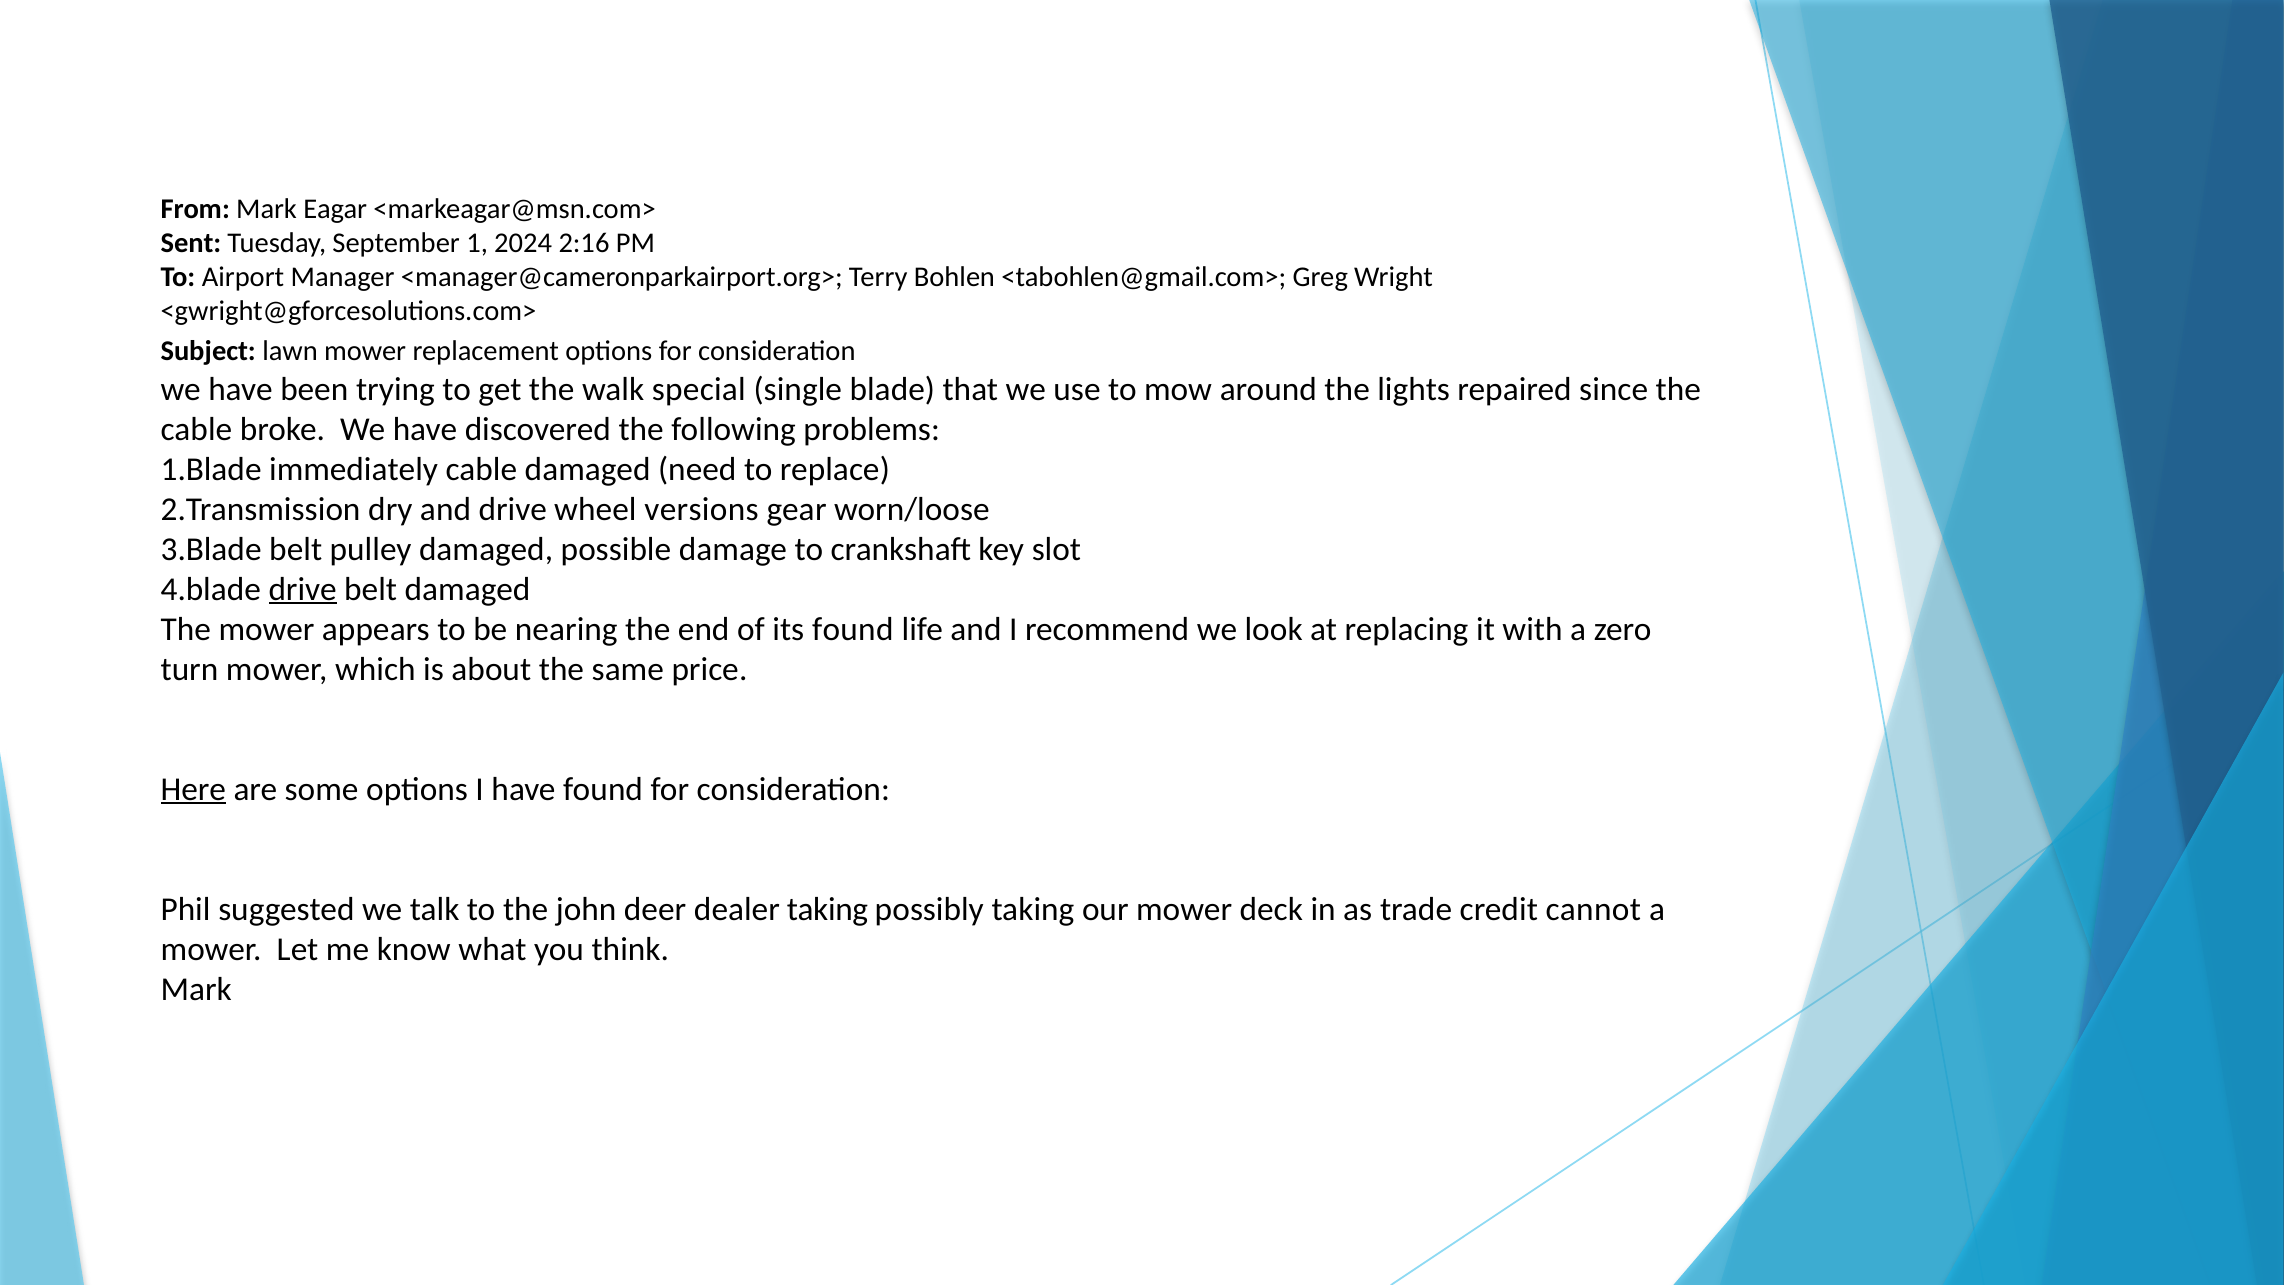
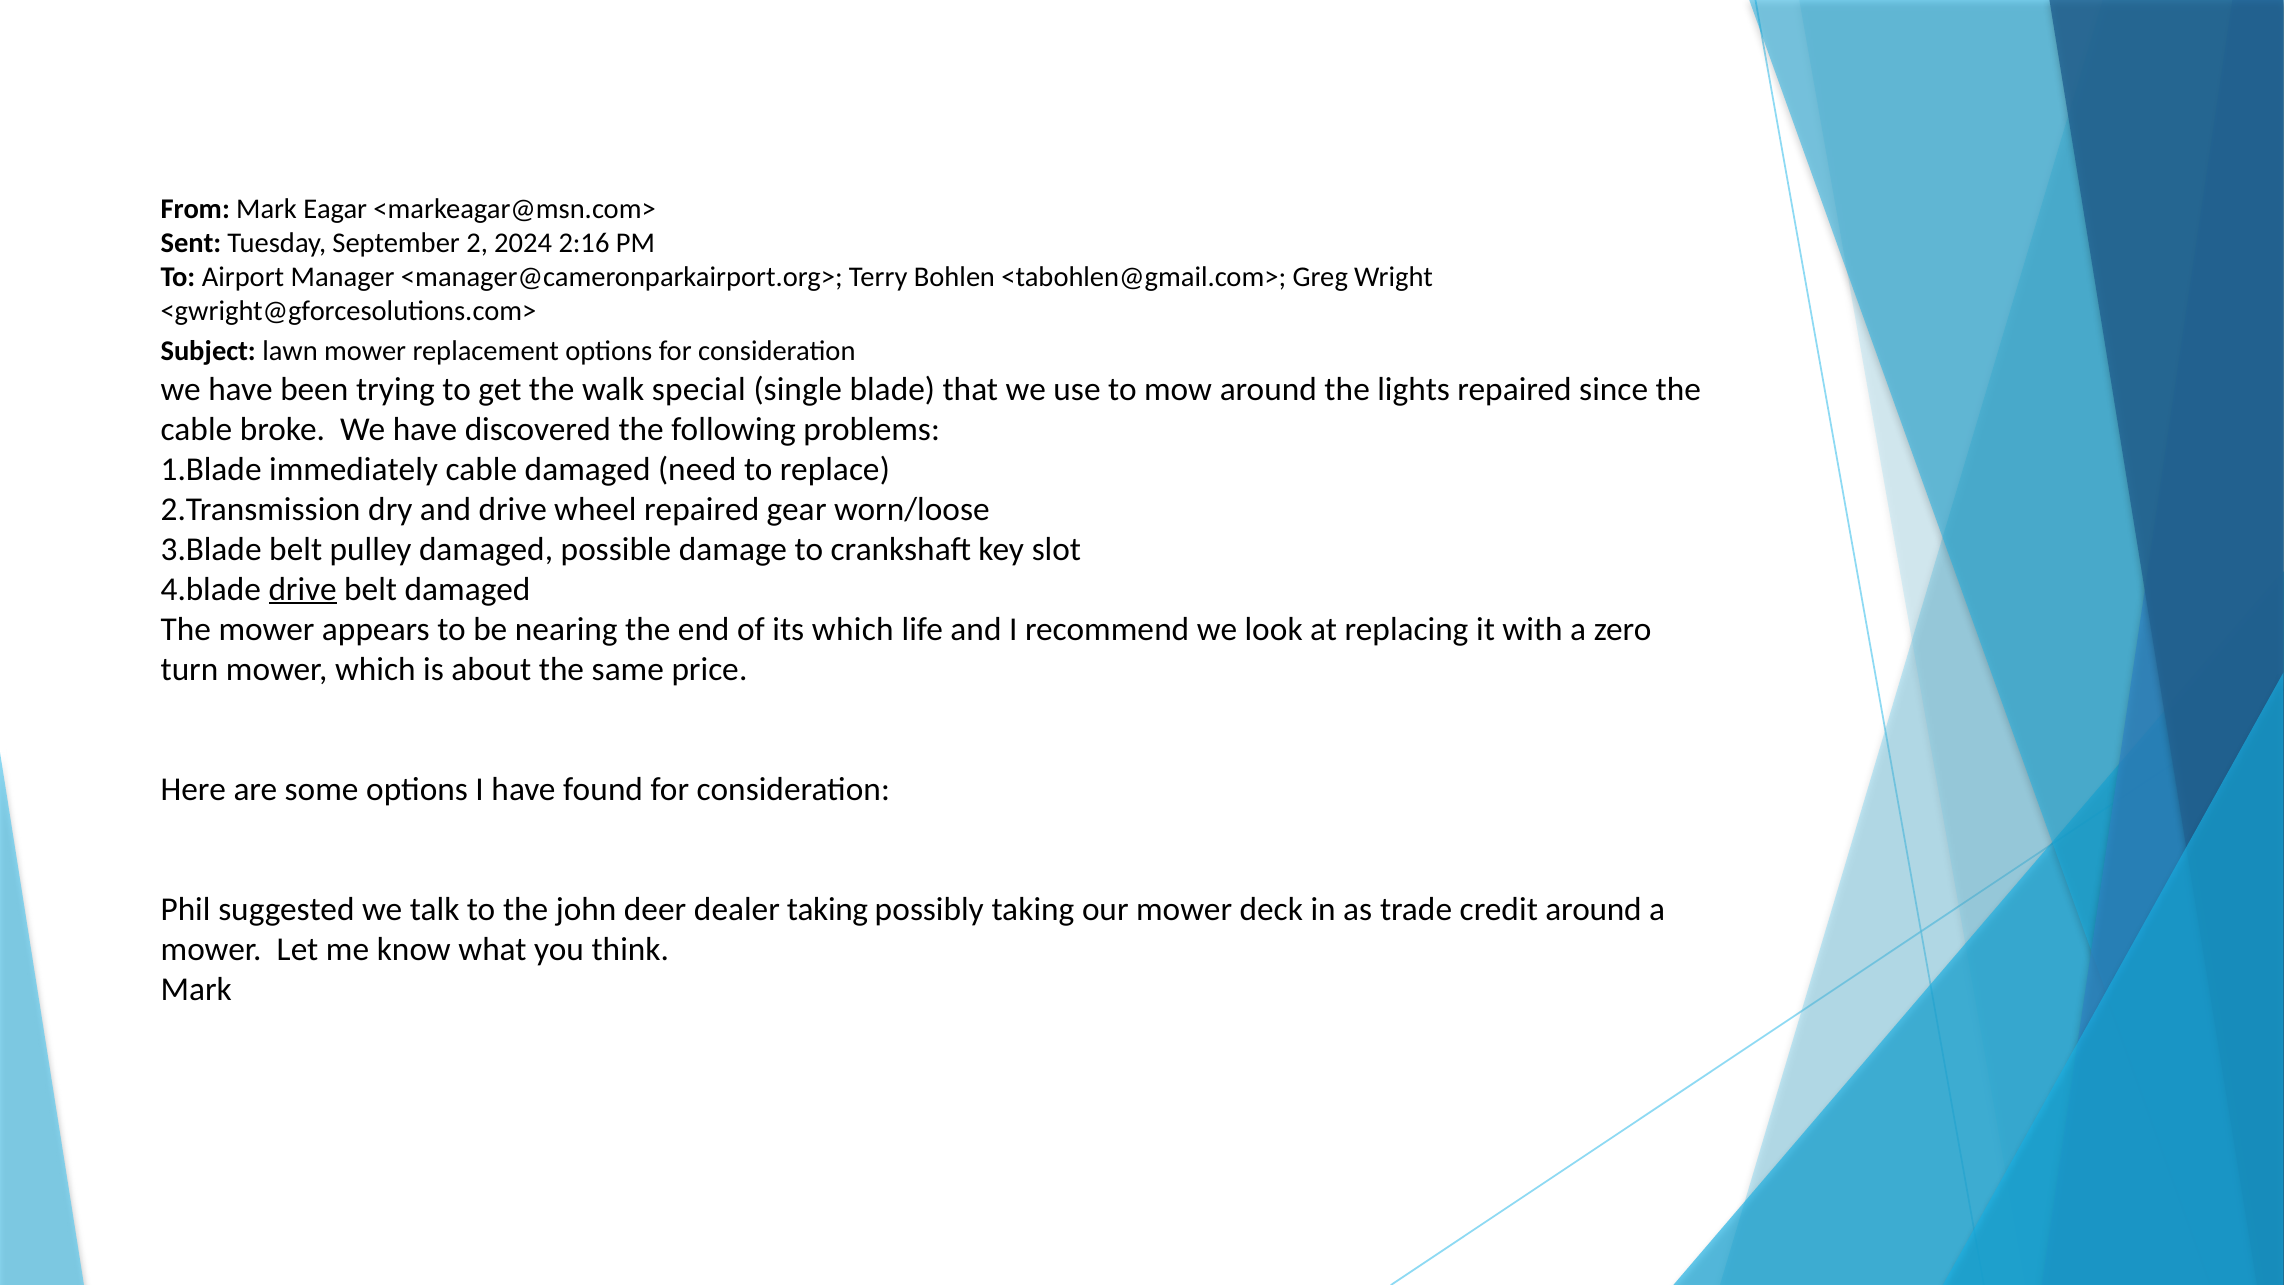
1: 1 -> 2 (477, 243)
wheel versions: versions -> repaired (702, 509)
its found: found -> which (853, 629)
Here underline: present -> none (193, 789)
credit cannot: cannot -> around (1594, 909)
